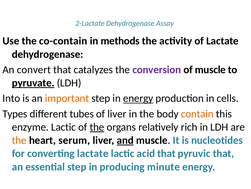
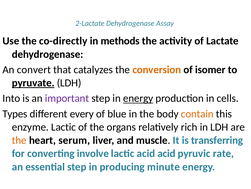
co-contain: co-contain -> co-directly (63, 41)
conversion colour: purple -> orange (157, 69)
of muscle: muscle -> isomer (210, 69)
important colour: orange -> purple (67, 98)
tubes: tubes -> every (82, 113)
of liver: liver -> blue (117, 113)
the underline: present -> none (97, 127)
and underline: present -> none (125, 140)
nucleotides: nucleotides -> transferring (217, 140)
converting lactate: lactate -> involve (93, 153)
acid that: that -> acid (166, 153)
pyruvic that: that -> rate (223, 153)
